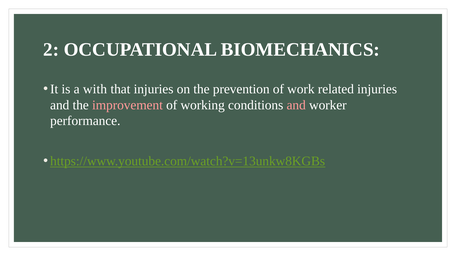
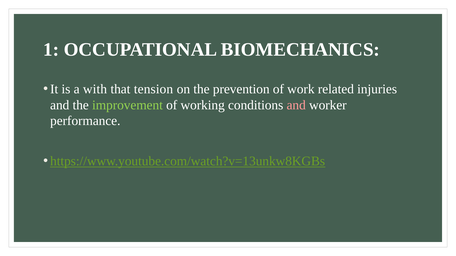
2: 2 -> 1 (51, 50)
that injuries: injuries -> tension (154, 89)
improvement colour: pink -> light green (127, 105)
